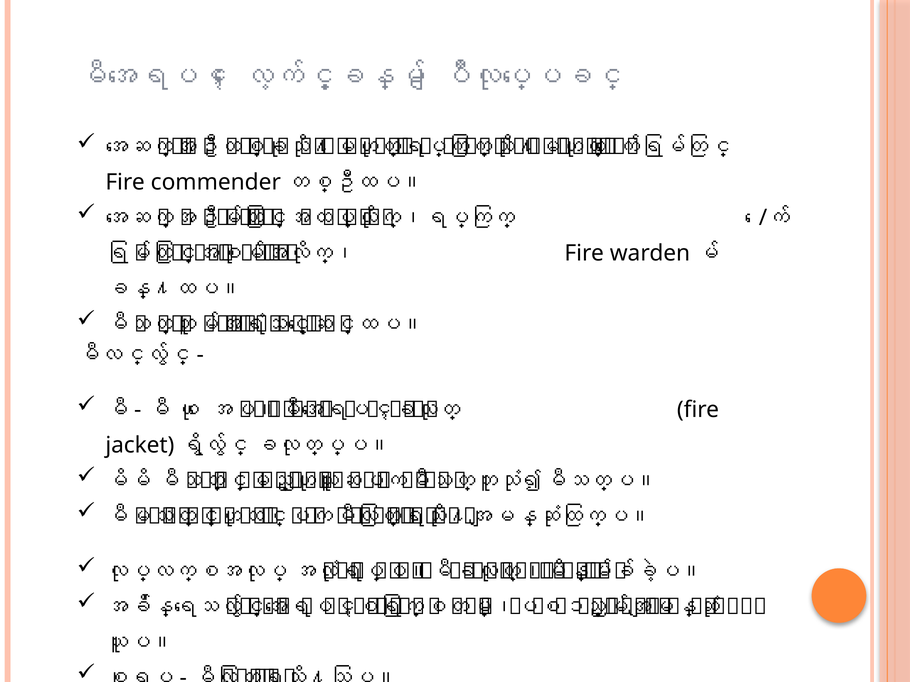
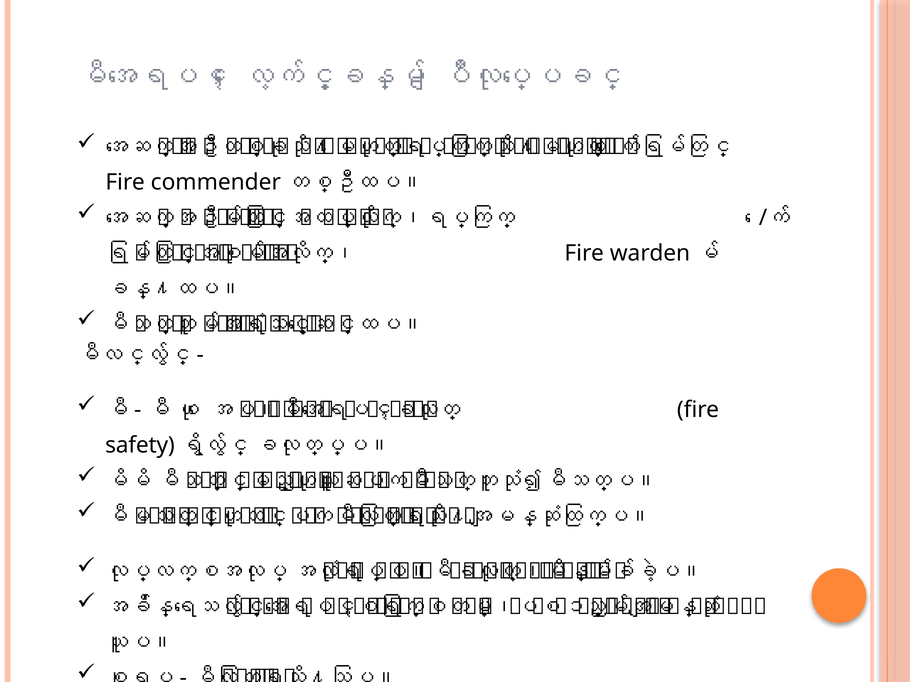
jacket: jacket -> safety (140, 445)
